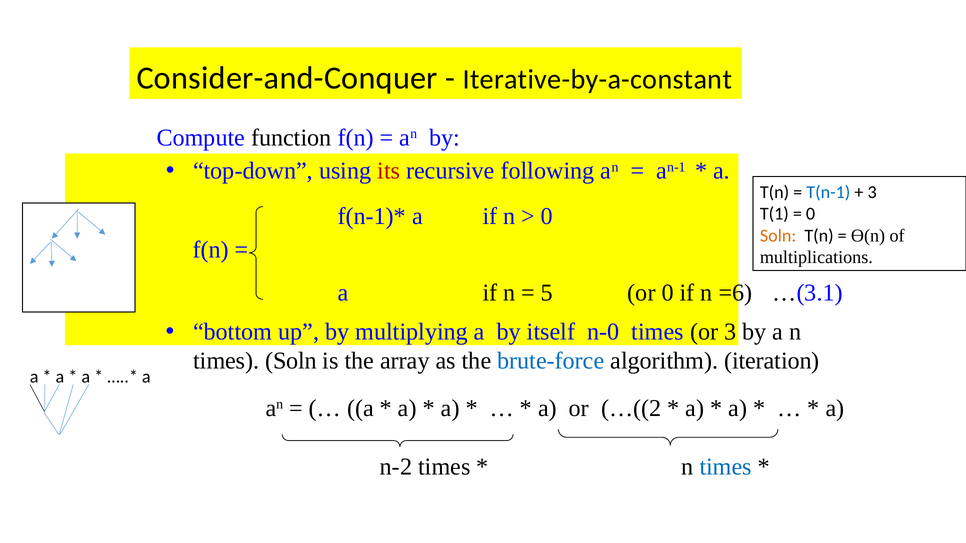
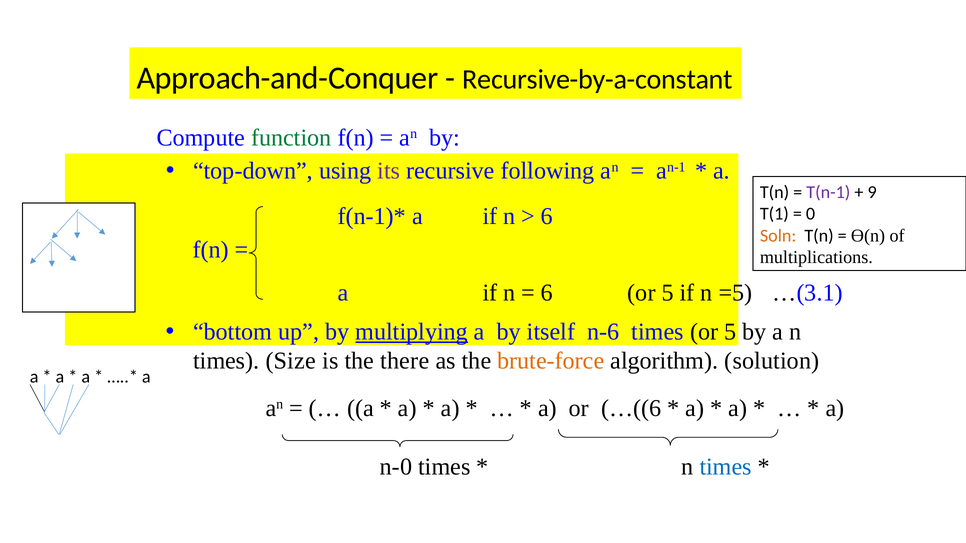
Consider-and-Conquer: Consider-and-Conquer -> Approach-and-Conquer (287, 78)
Iterative-by-a-constant: Iterative-by-a-constant -> Recursive-by-a-constant (598, 80)
function colour: black -> green (291, 138)
its colour: red -> purple (389, 171)
T(n-1 colour: blue -> purple (828, 192)
3: 3 -> 9 (872, 192)
0: 0 -> 6 (547, 217)
5: 5 -> 6 (547, 293)
0: 0 -> 5 (668, 293)
=6: =6 -> =5 (735, 293)
multiplying underline: none -> present (412, 332)
n-0: n-0 -> n-6 (603, 332)
times or 3: 3 -> 5 (730, 332)
times Soln: Soln -> Size (291, 361)
array: array -> there (405, 361)
brute-force colour: blue -> orange (551, 361)
iteration: iteration -> solution (772, 361)
…((2: …((2 -> …((6 (631, 408)
n-2: n-2 -> n-0 (396, 467)
